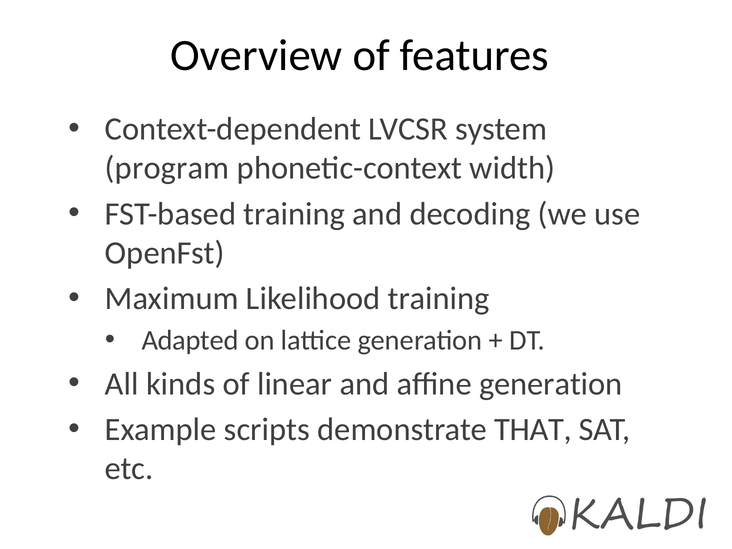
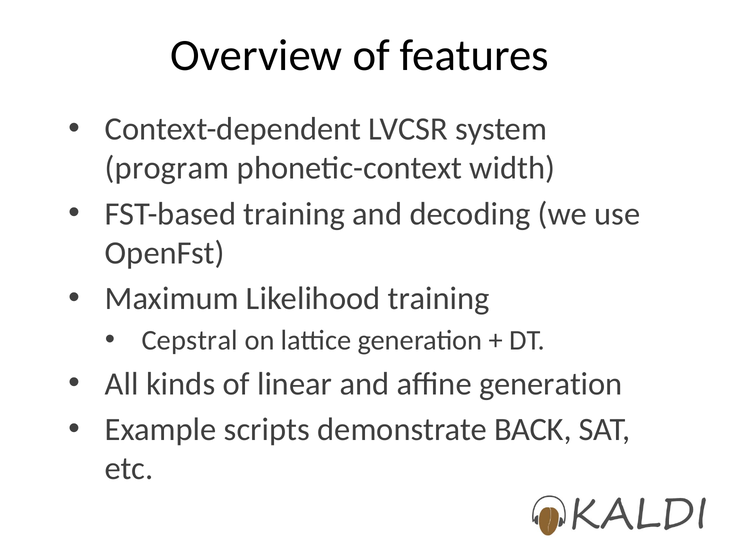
Adapted: Adapted -> Cepstral (190, 340)
THAT: THAT -> BACK (533, 429)
